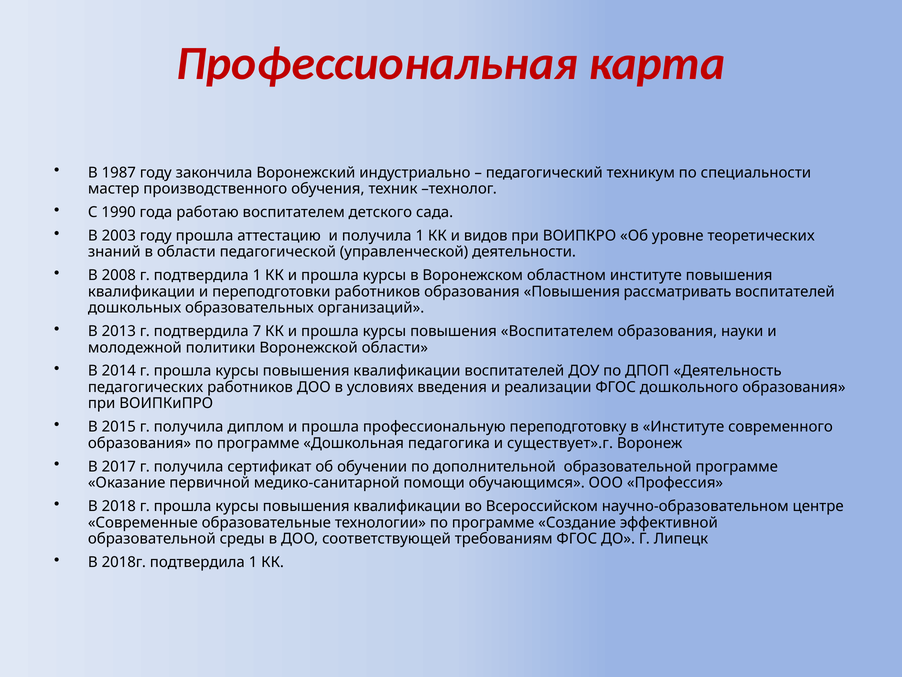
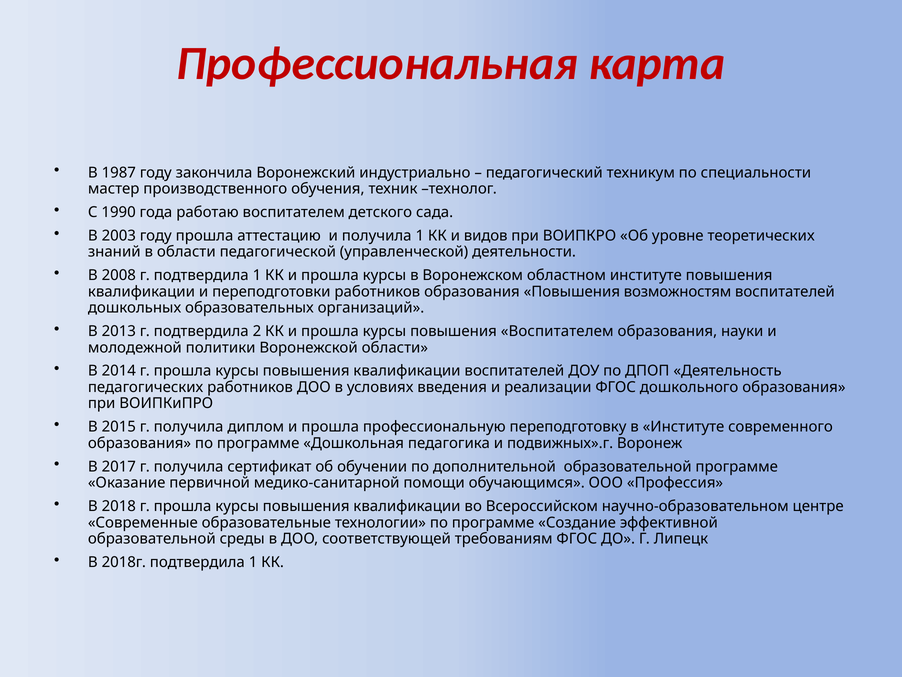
рассматривать: рассматривать -> возможностям (678, 291)
7: 7 -> 2 (257, 331)
существует».г: существует».г -> подвижных».г (560, 443)
